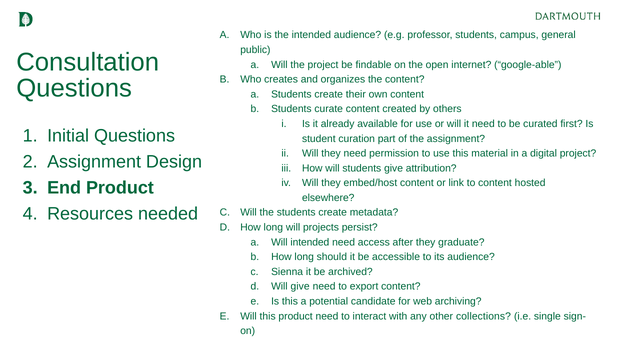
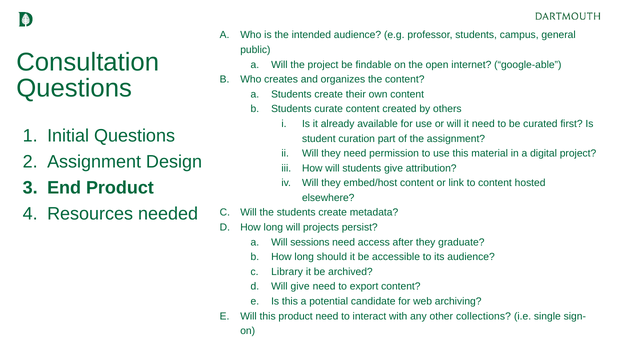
Will intended: intended -> sessions (310, 242)
Sienna: Sienna -> Library (287, 272)
